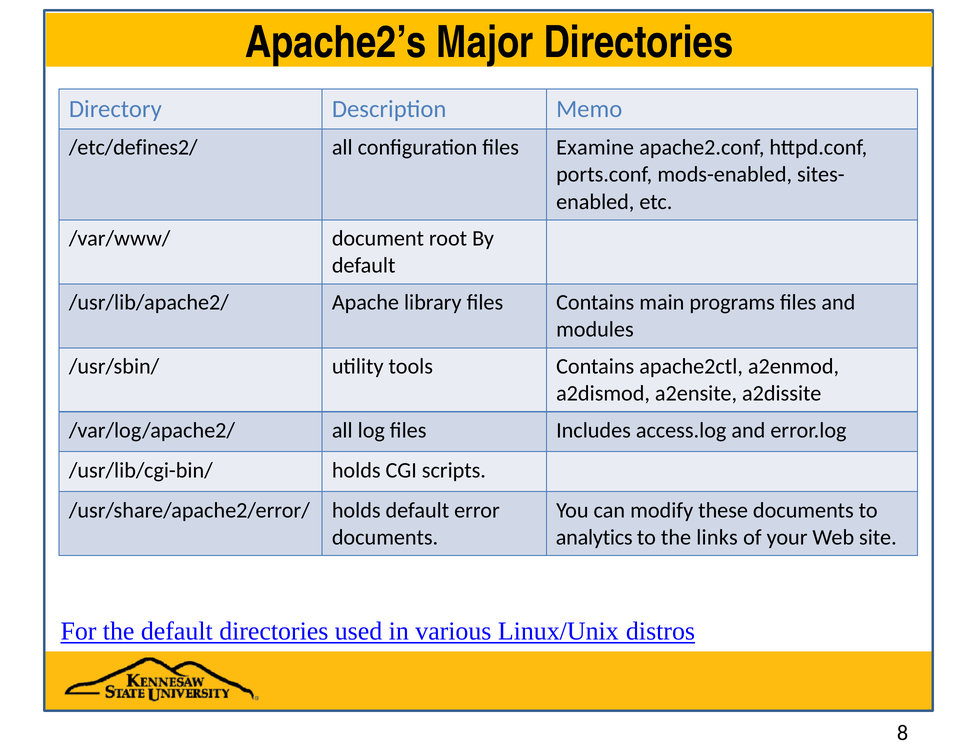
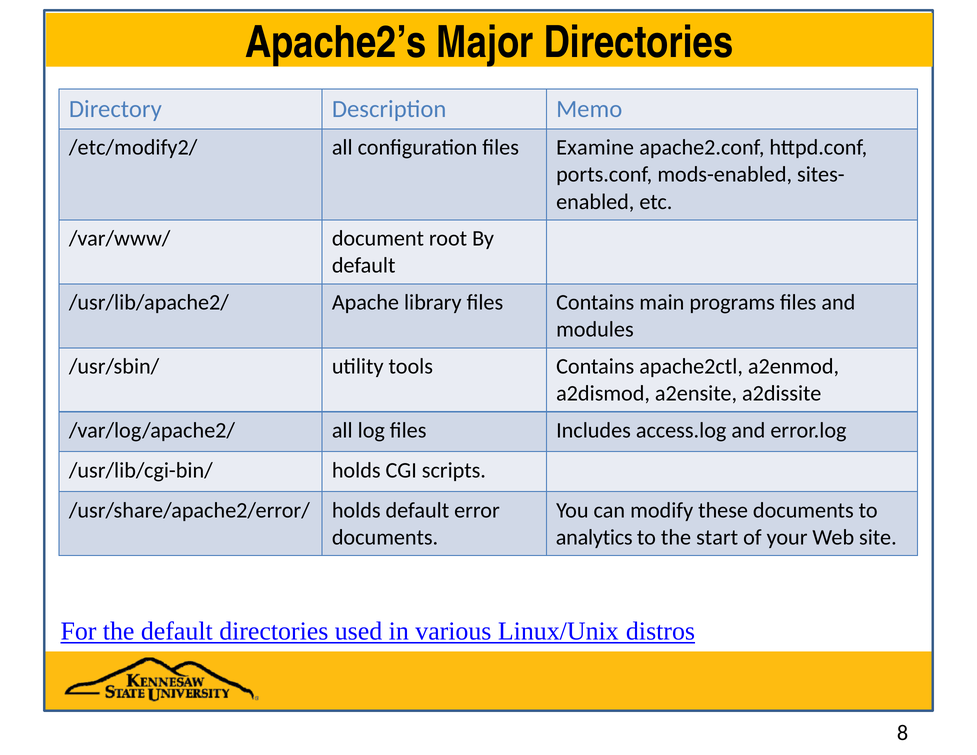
/etc/defines2/: /etc/defines2/ -> /etc/modify2/ (133, 147)
links: links -> start (717, 537)
